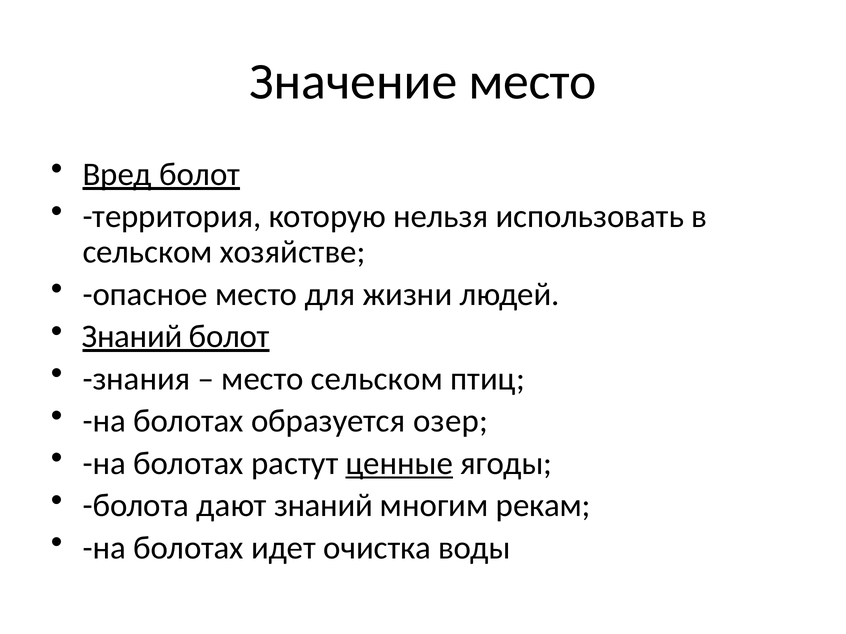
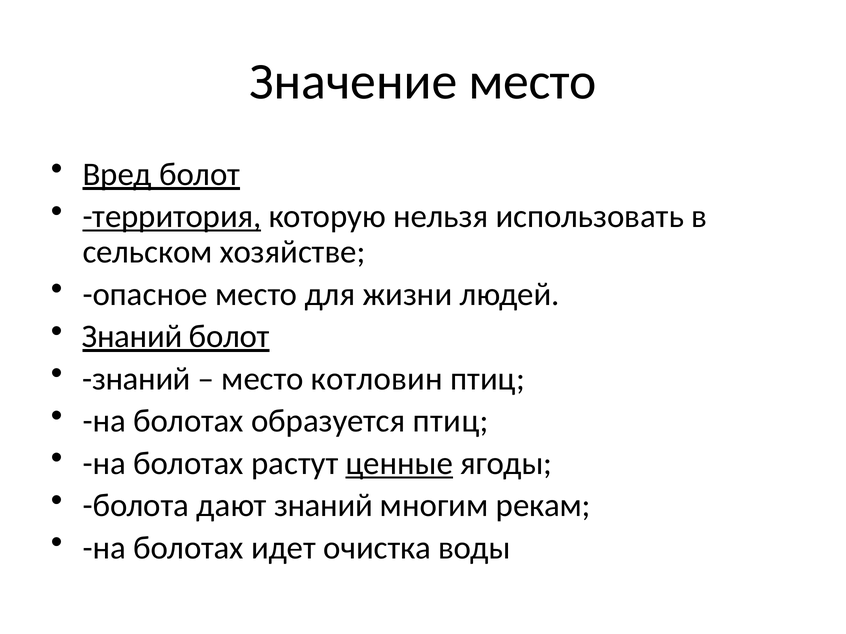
территория underline: none -> present (172, 217)
знания: знания -> знаний (137, 379)
место сельском: сельском -> котловин (377, 379)
образуется озер: озер -> птиц (451, 421)
